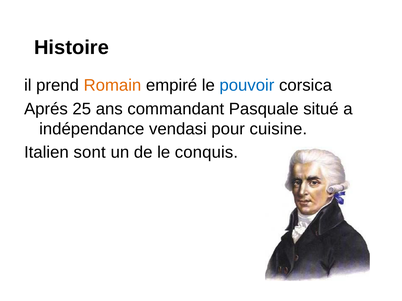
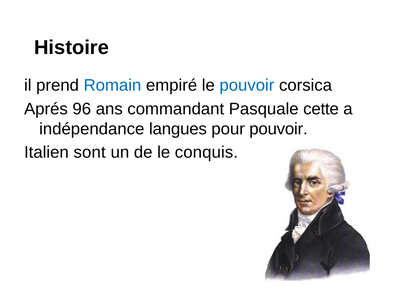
Romain colour: orange -> blue (112, 86)
25: 25 -> 96 (82, 109)
situé: situé -> cette (321, 109)
vendasi: vendasi -> langues (178, 129)
pour cuisine: cuisine -> pouvoir (278, 129)
